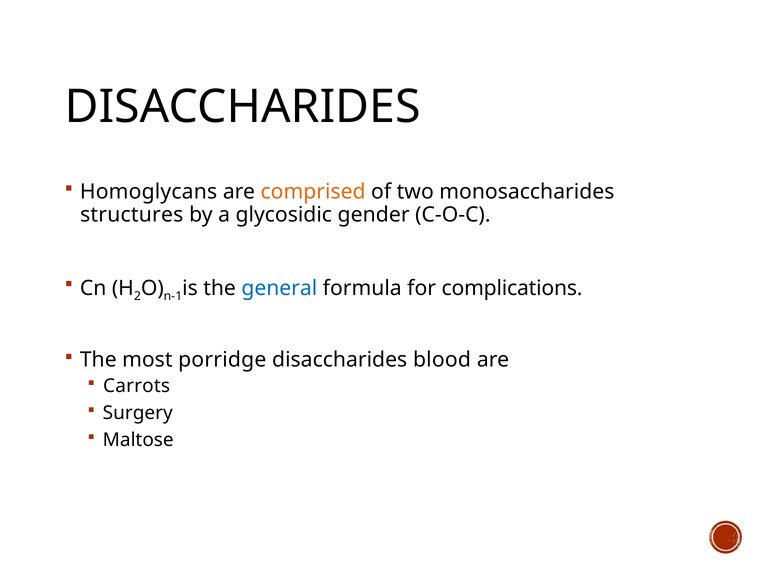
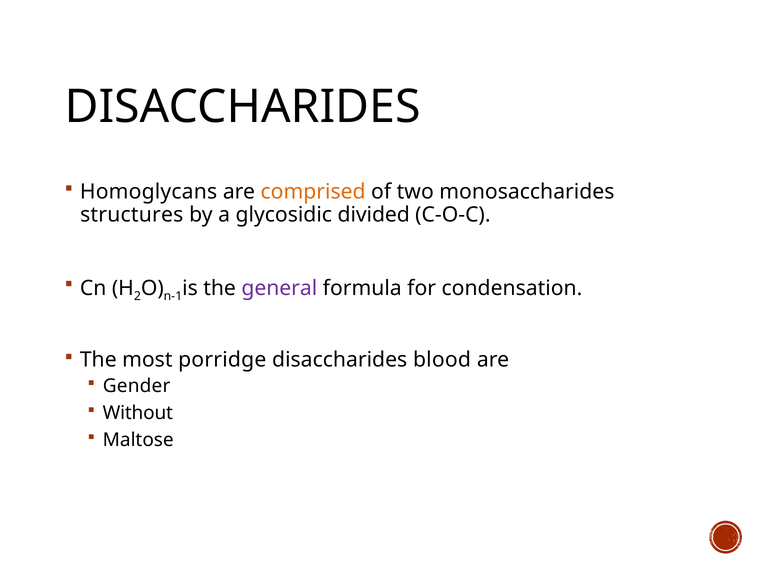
gender: gender -> divided (374, 215)
general colour: blue -> purple (279, 288)
complications: complications -> condensation (512, 288)
Carrots: Carrots -> Gender (137, 386)
Surgery: Surgery -> Without (138, 413)
